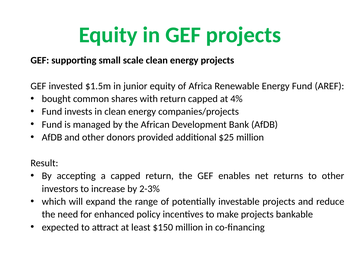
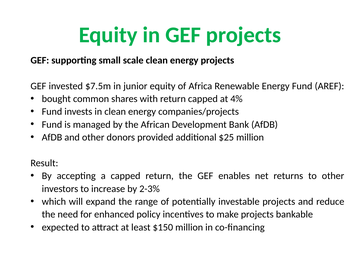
$1.5m: $1.5m -> $7.5m (98, 86)
